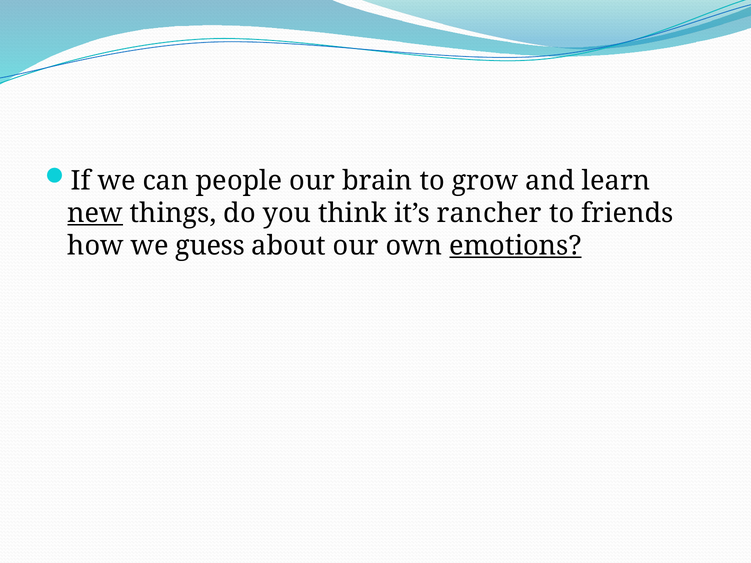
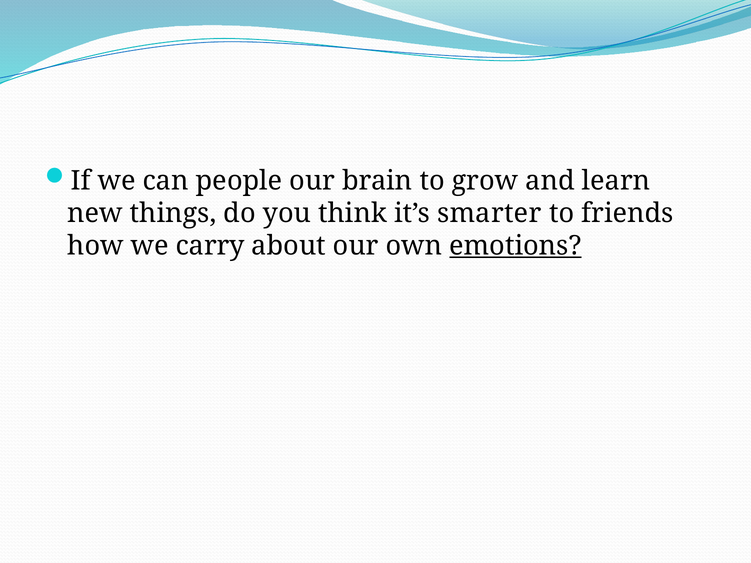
new underline: present -> none (95, 213)
rancher: rancher -> smarter (489, 213)
guess: guess -> carry (210, 246)
